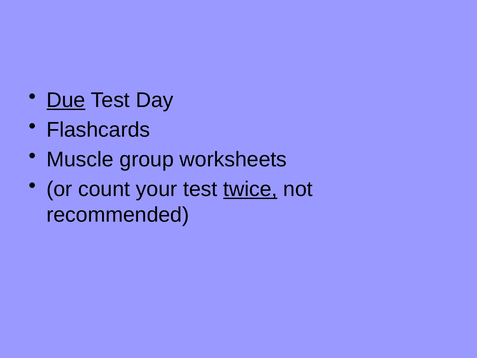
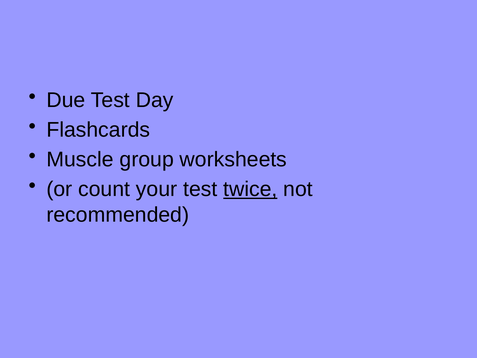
Due underline: present -> none (66, 100)
